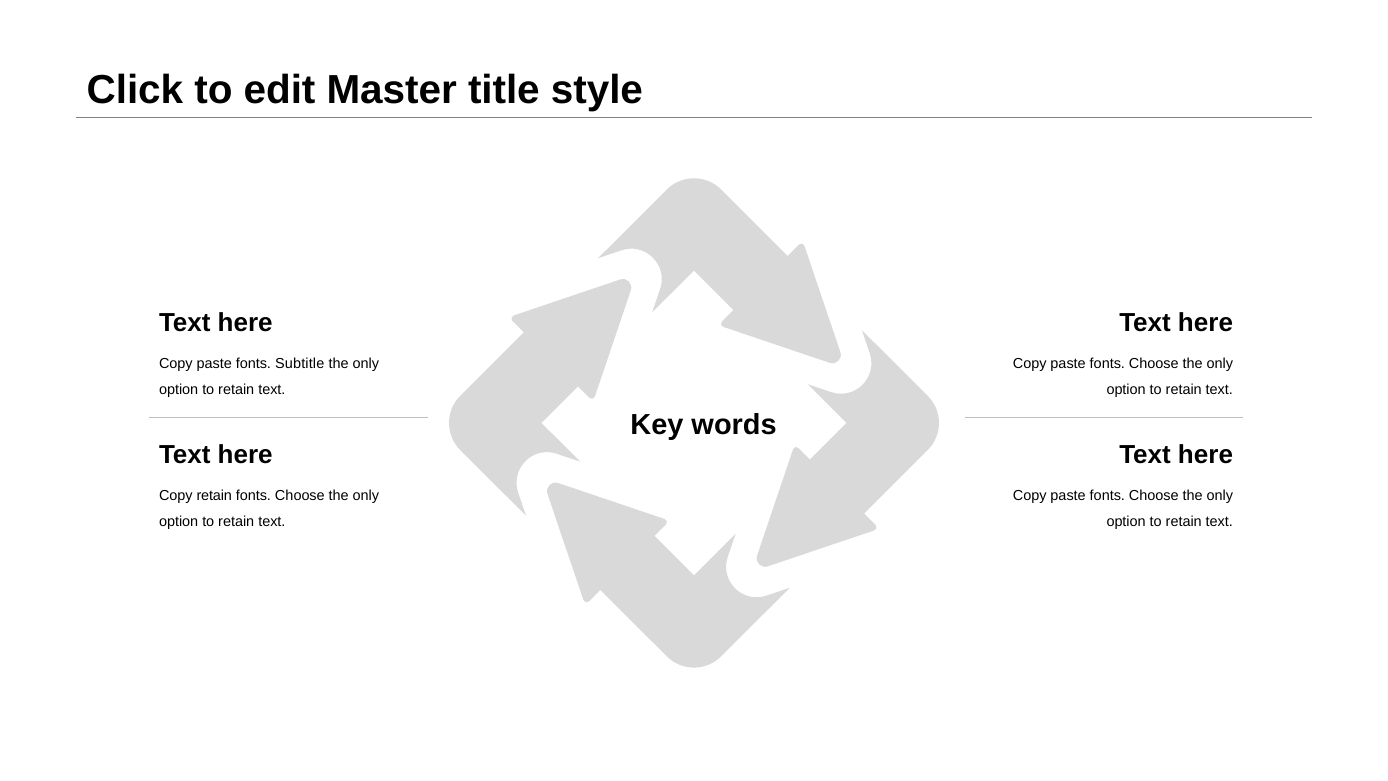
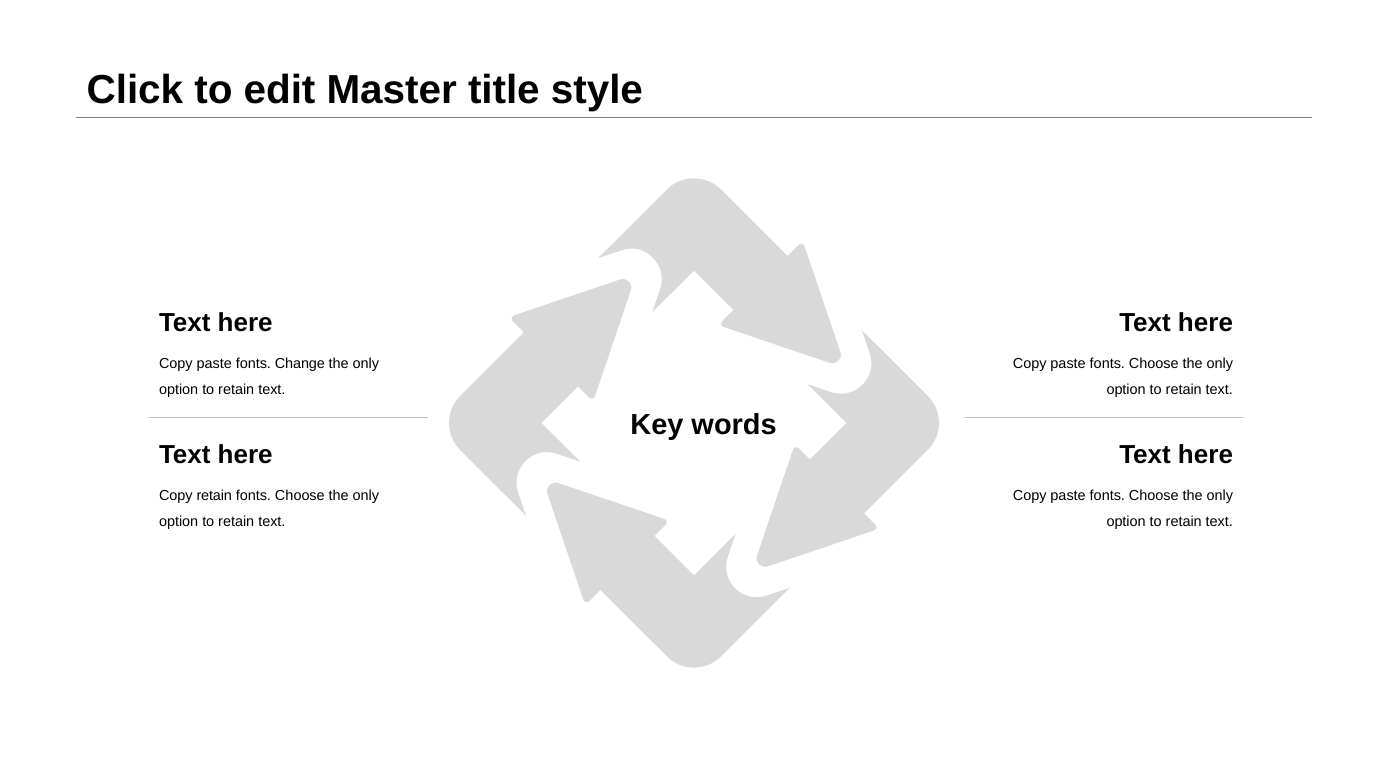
Subtitle: Subtitle -> Change (300, 363)
